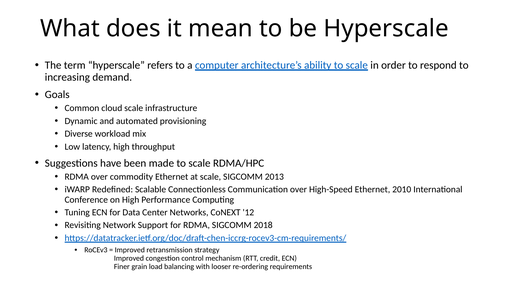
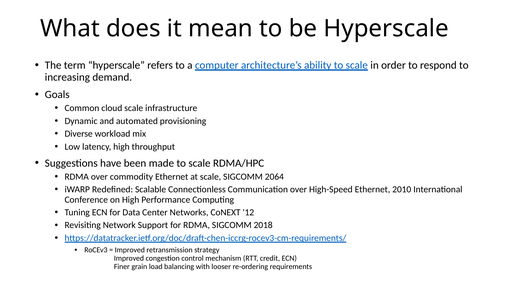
2013: 2013 -> 2064 (274, 177)
